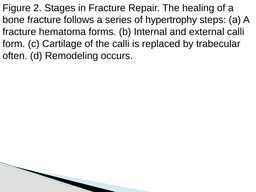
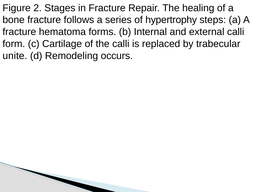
often: often -> unite (15, 56)
